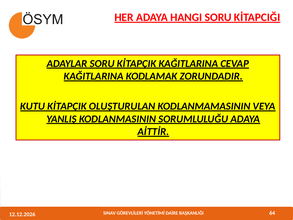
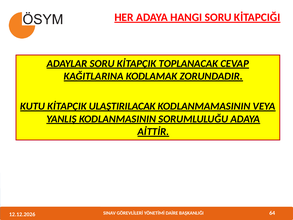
KİTAPÇIK KAĞITLARINA: KAĞITLARINA -> TOPLANACAK (188, 63)
OLUŞTURULAN: OLUŞTURULAN -> ULAŞTIRILACAK (122, 106)
